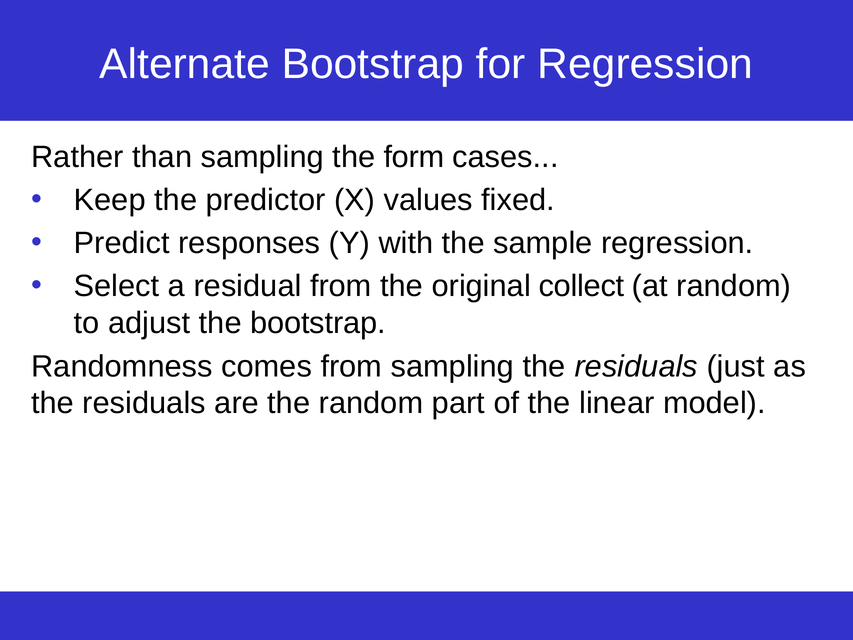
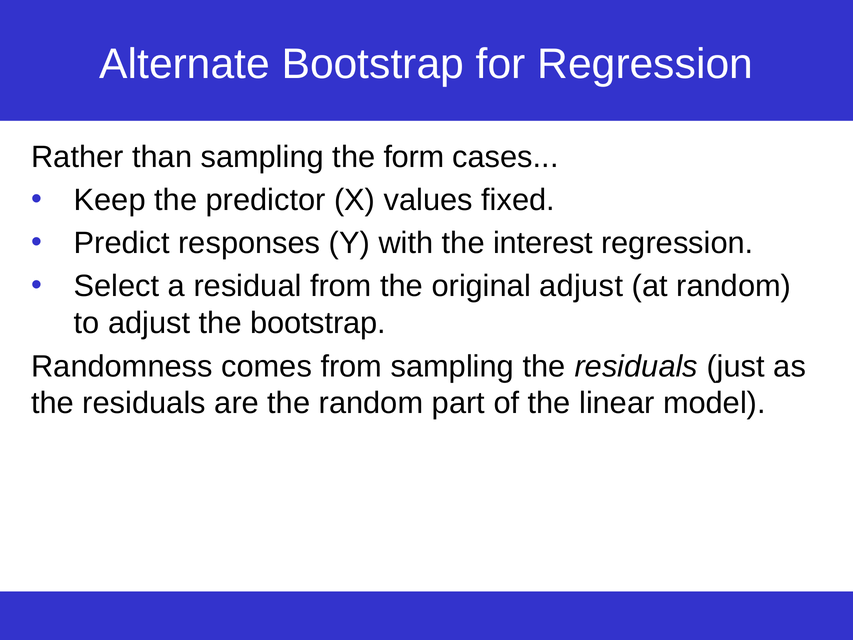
sample: sample -> interest (543, 243)
original collect: collect -> adjust (581, 286)
